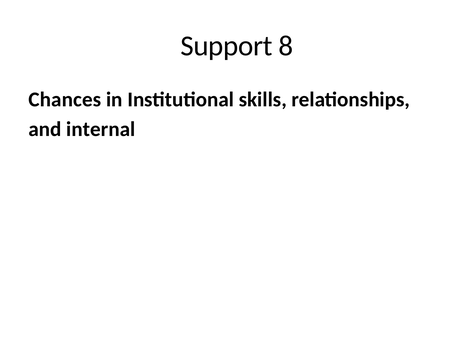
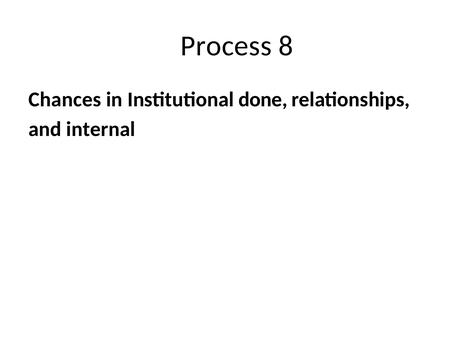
Support: Support -> Process (226, 46)
skills: skills -> done (263, 99)
